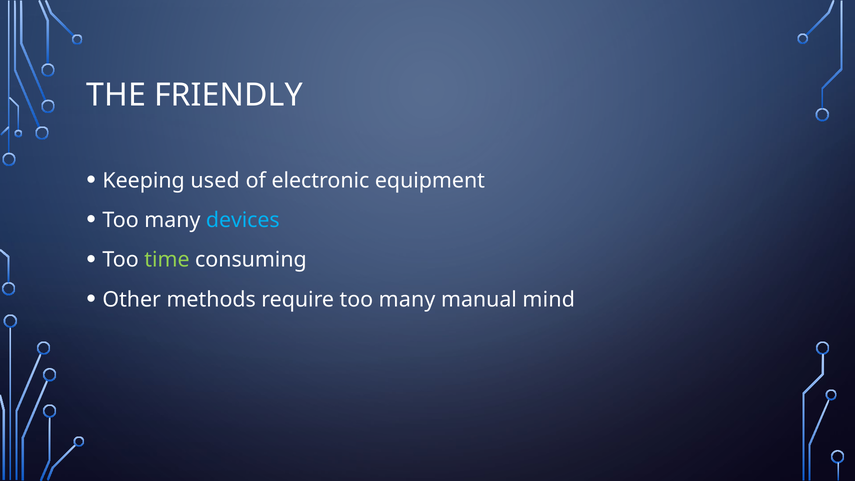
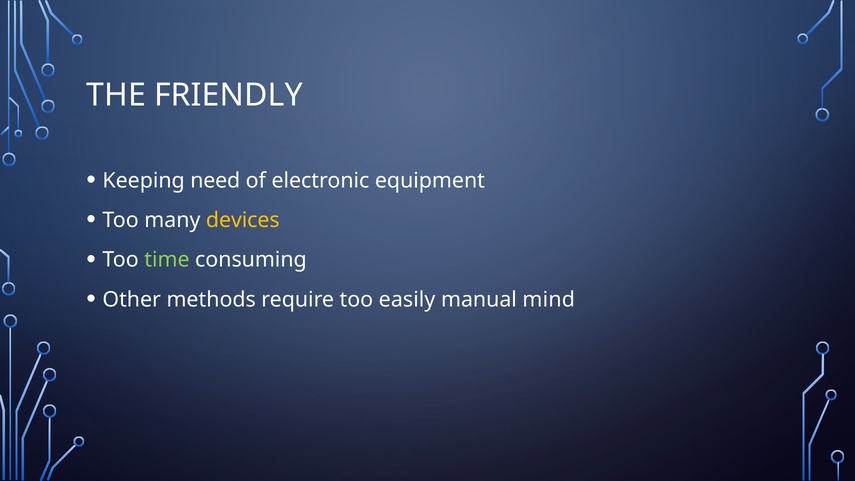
used: used -> need (215, 180)
devices colour: light blue -> yellow (243, 220)
require too many: many -> easily (407, 299)
